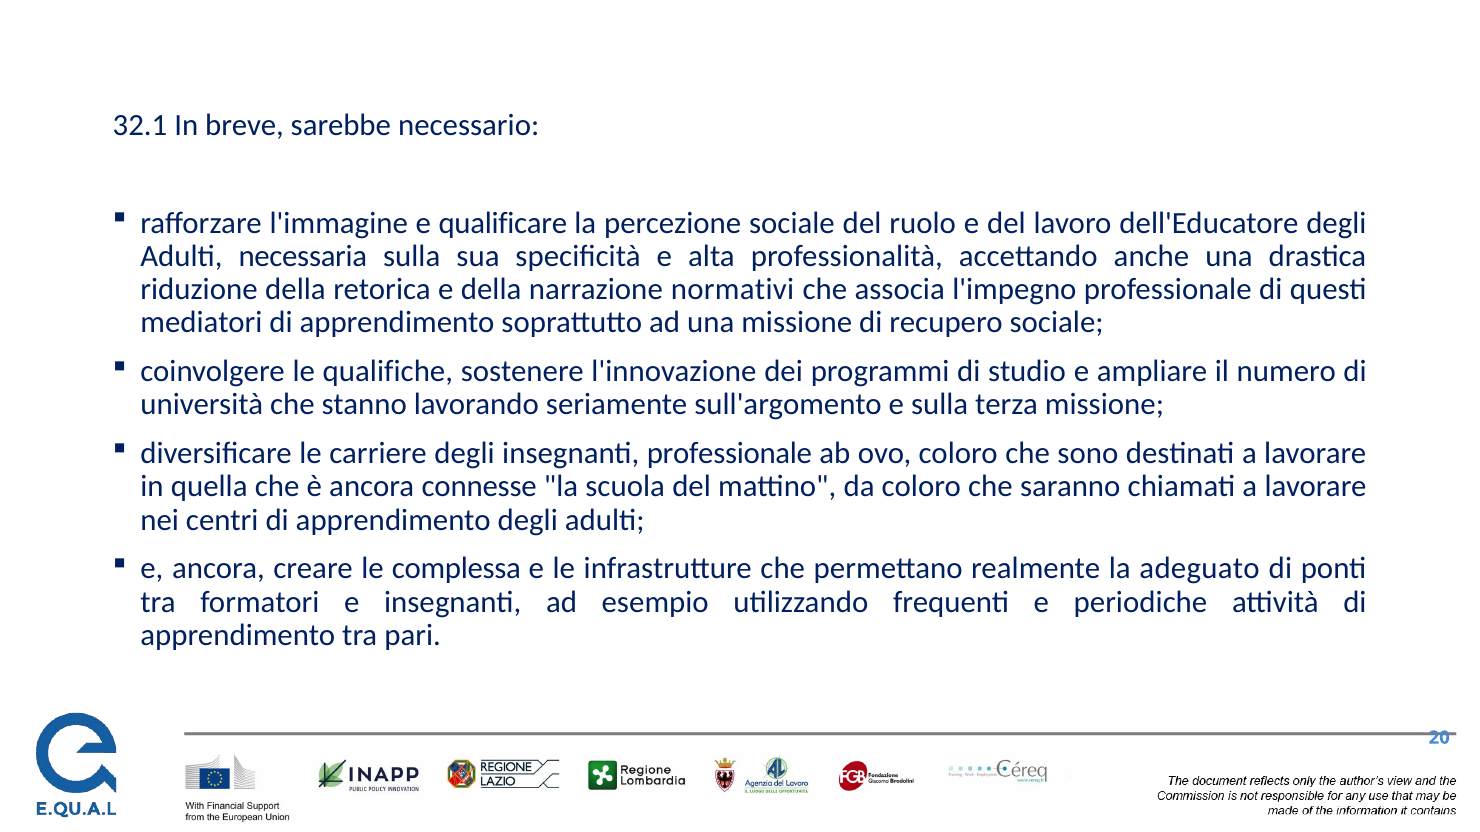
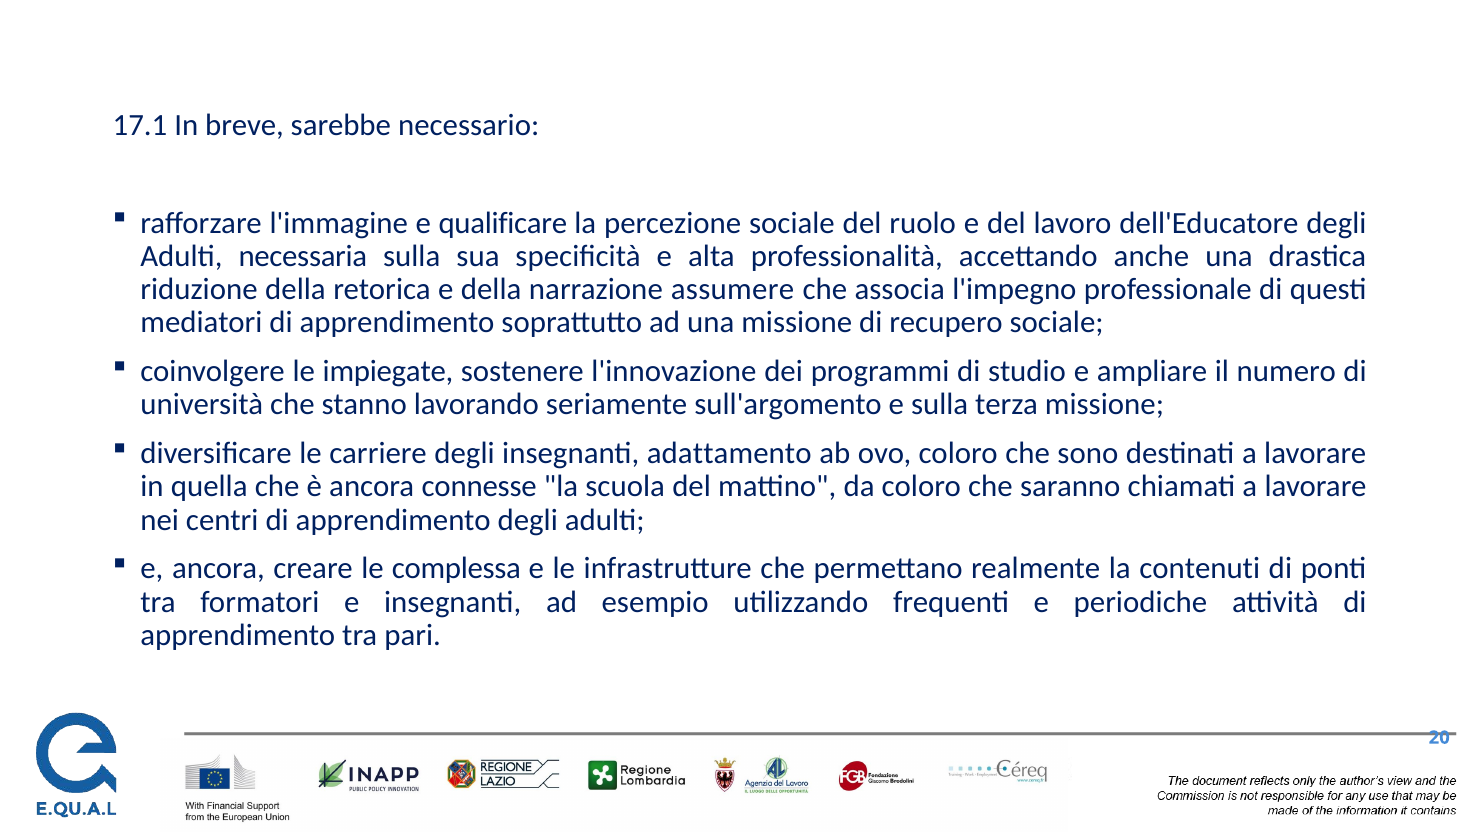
32.1: 32.1 -> 17.1 (140, 126)
normativi: normativi -> assumere (733, 290)
qualifiche: qualifiche -> impiegate (388, 372)
insegnanti professionale: professionale -> adattamento (729, 454)
adeguato: adeguato -> contenuti (1200, 569)
